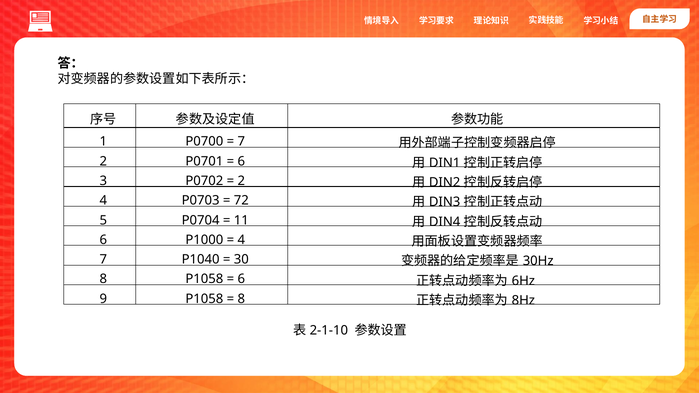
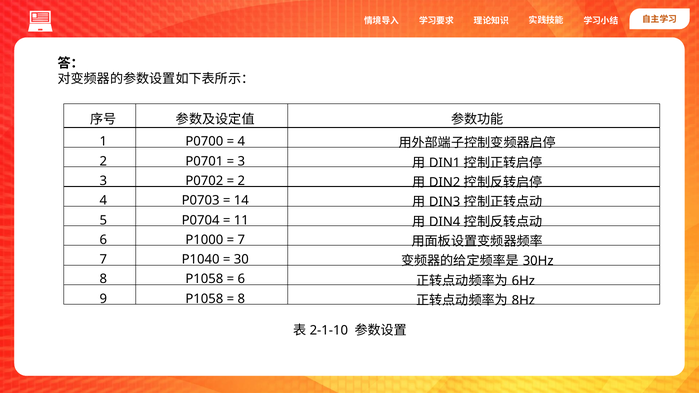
7: 7 -> 4 (241, 142)
6: 6 -> 3 (241, 161)
72: 72 -> 14 (241, 201)
4: 4 -> 7 (241, 240)
